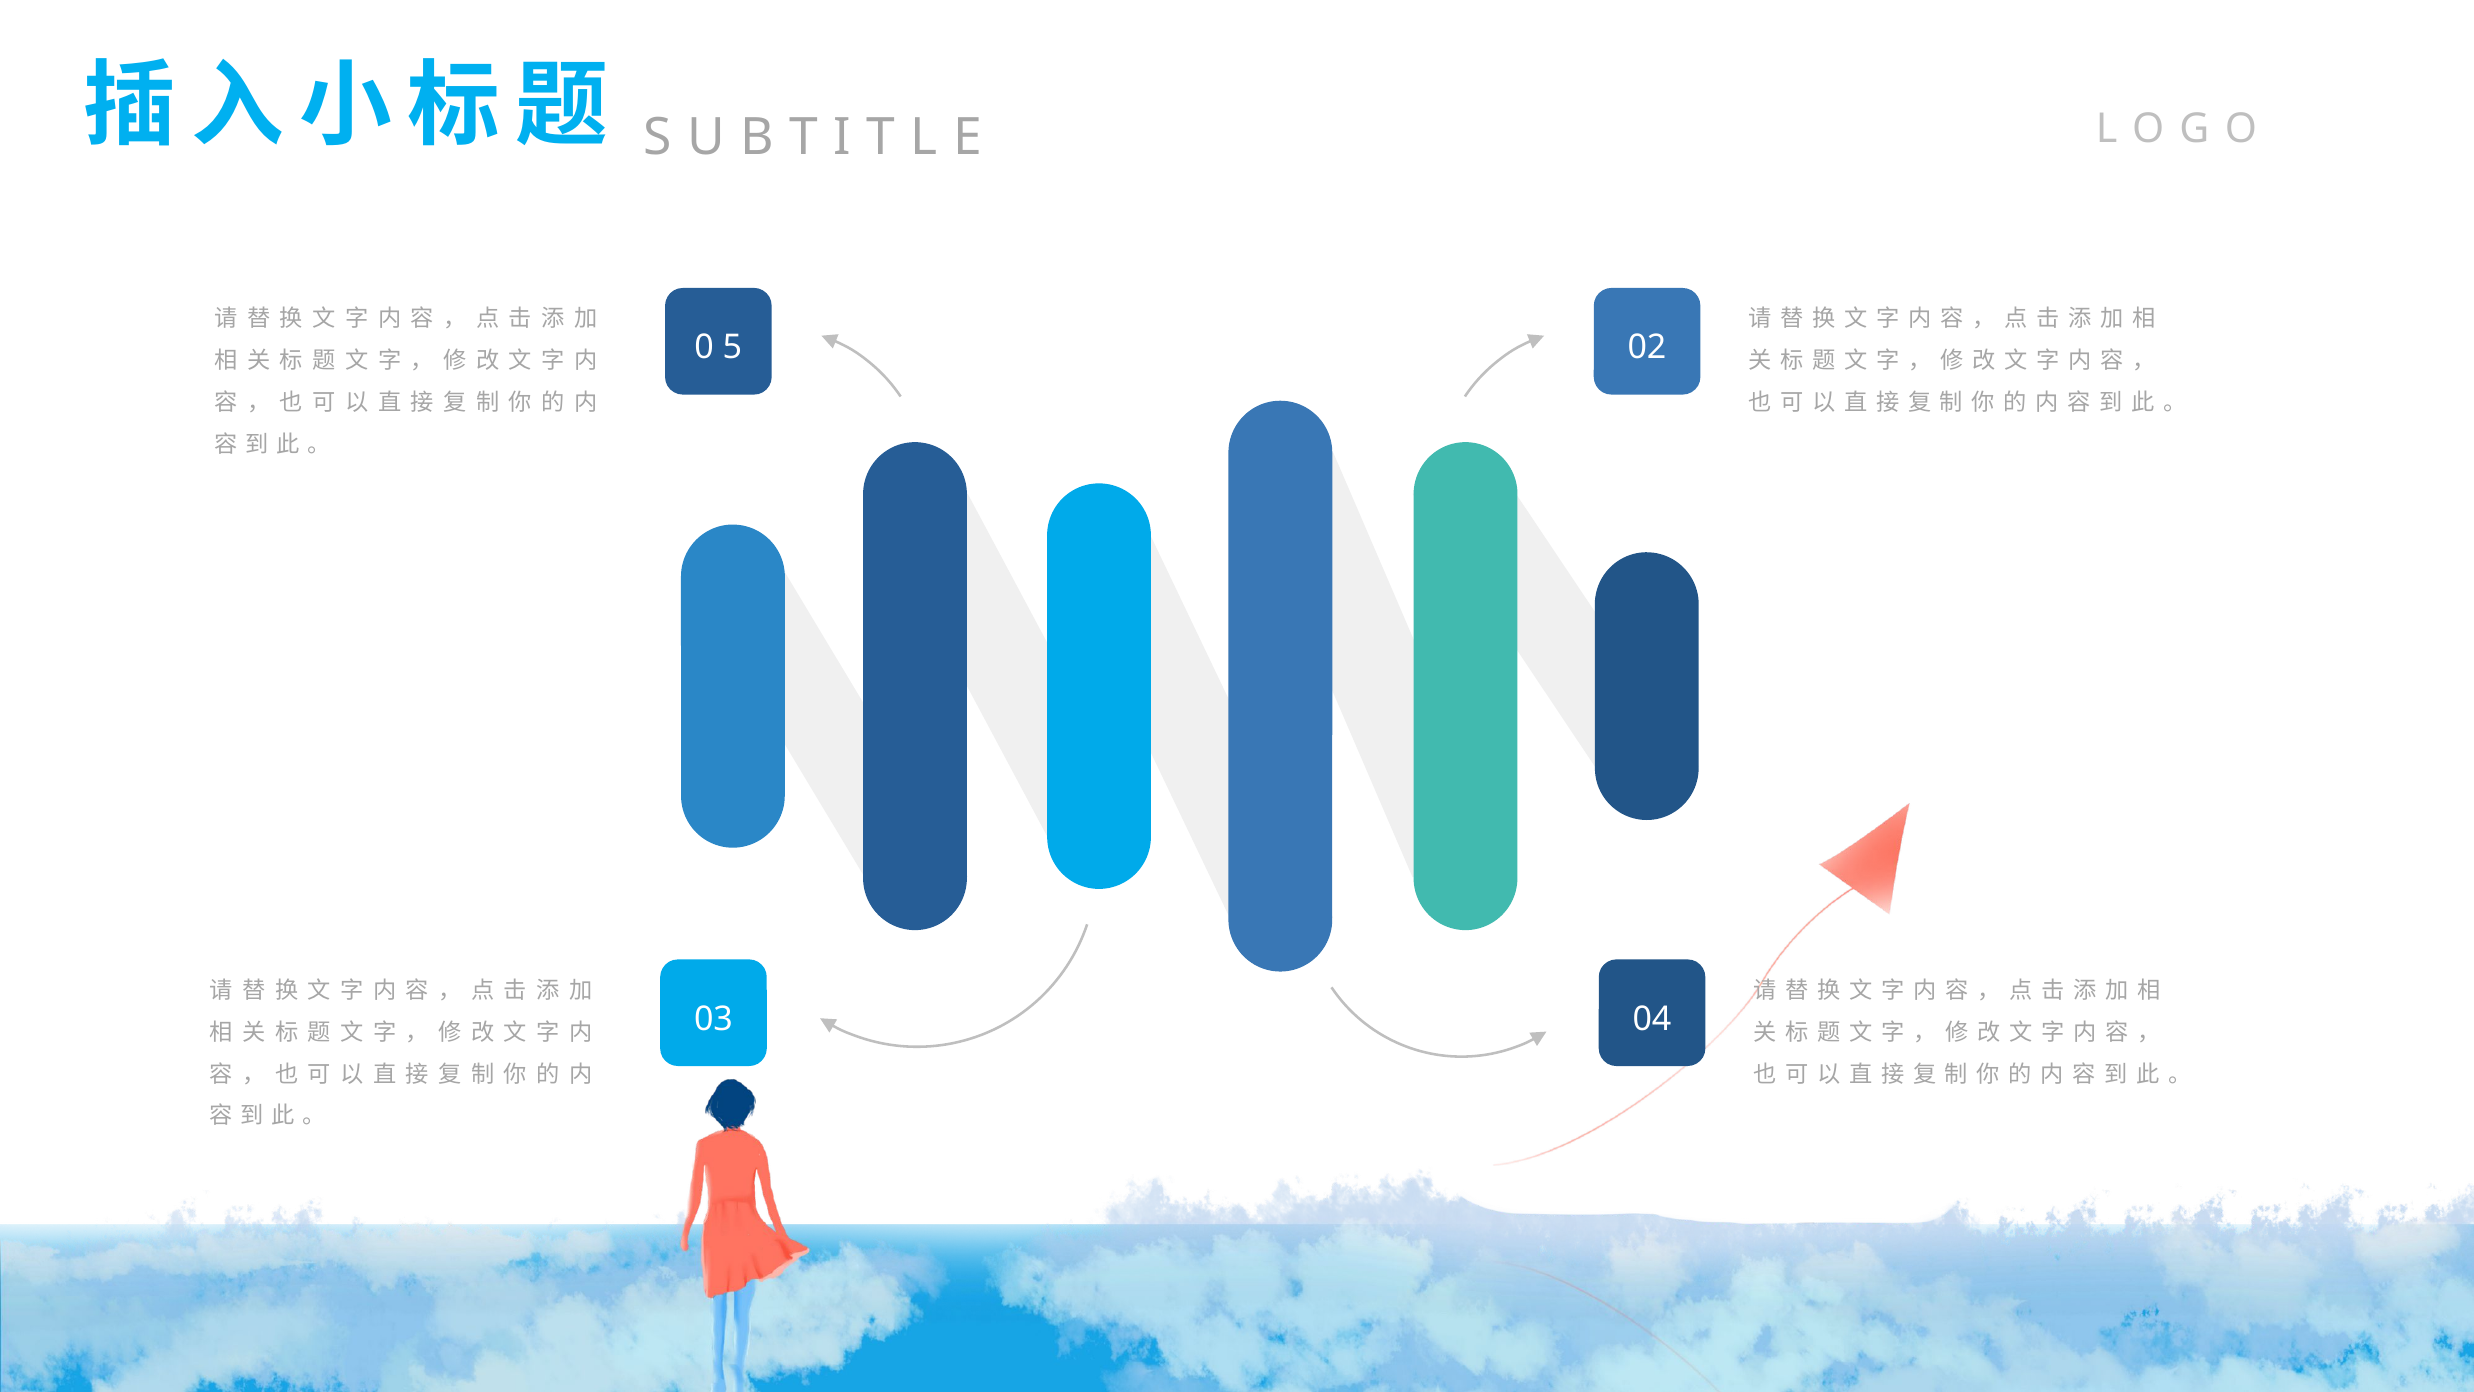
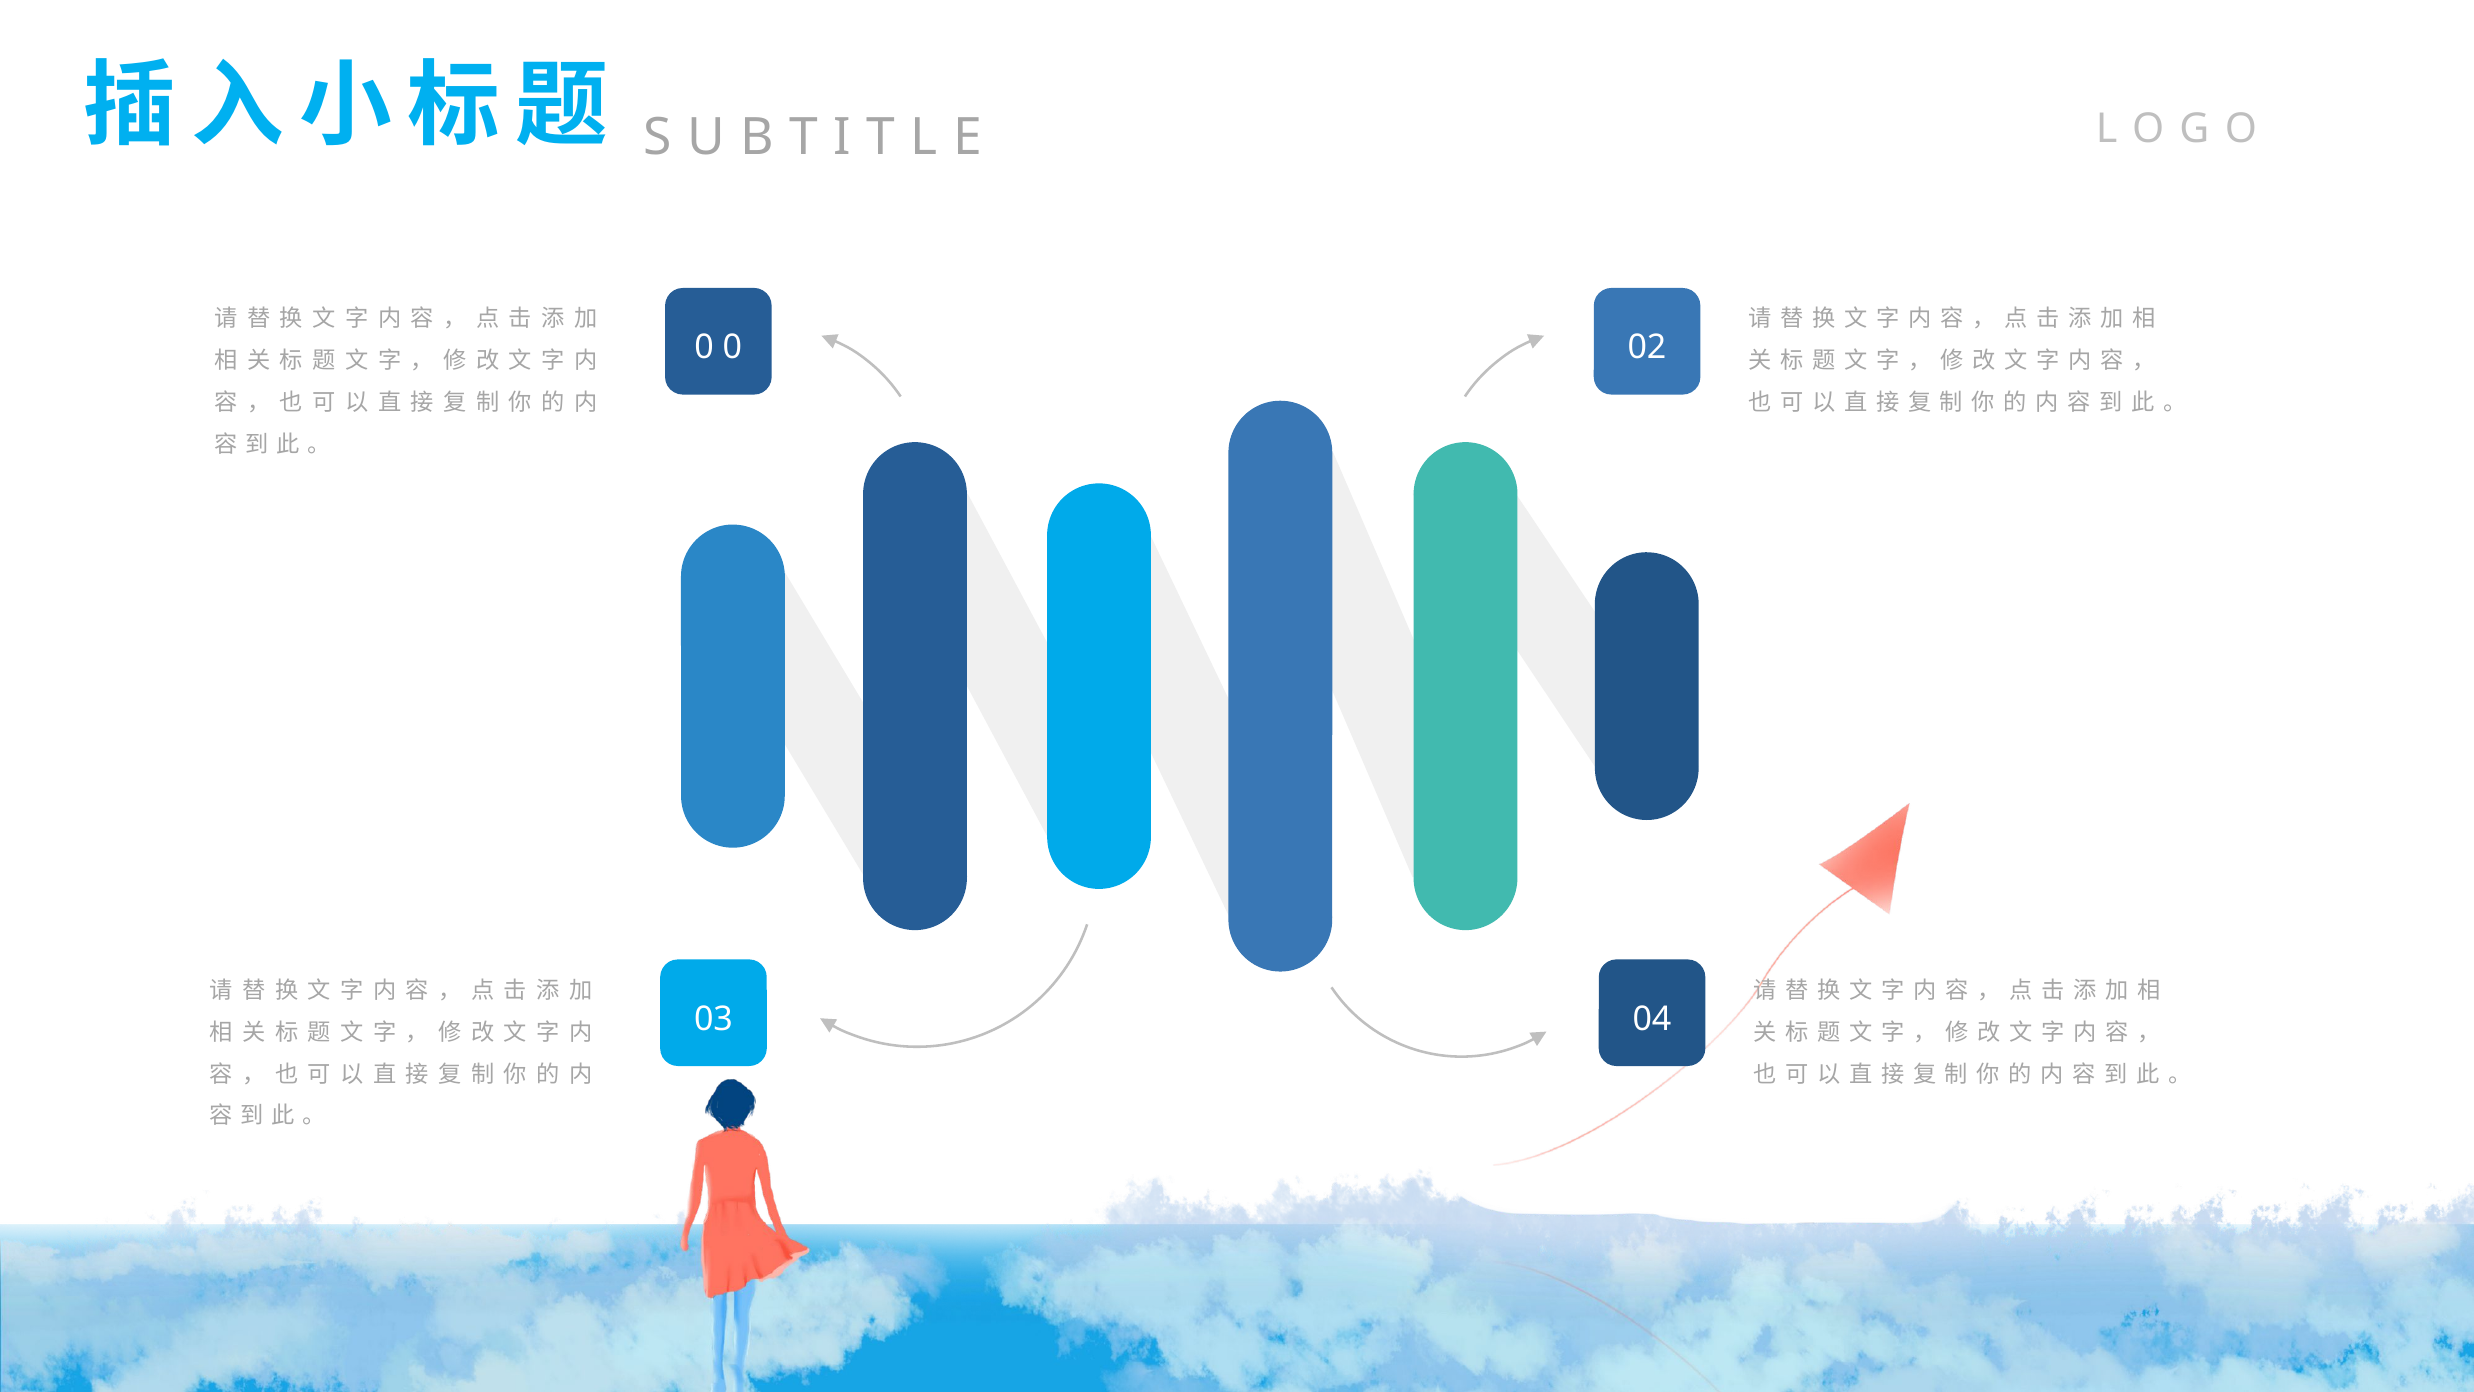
0 5: 5 -> 0 (732, 348)
